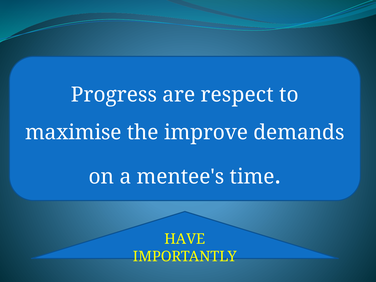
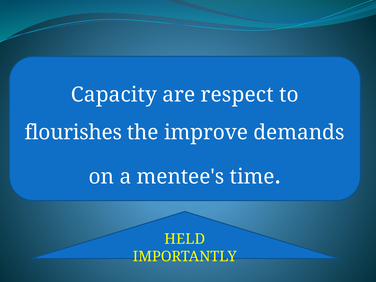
Progress: Progress -> Capacity (114, 95)
maximise: maximise -> flourishes (73, 132)
HAVE: HAVE -> HELD (185, 239)
